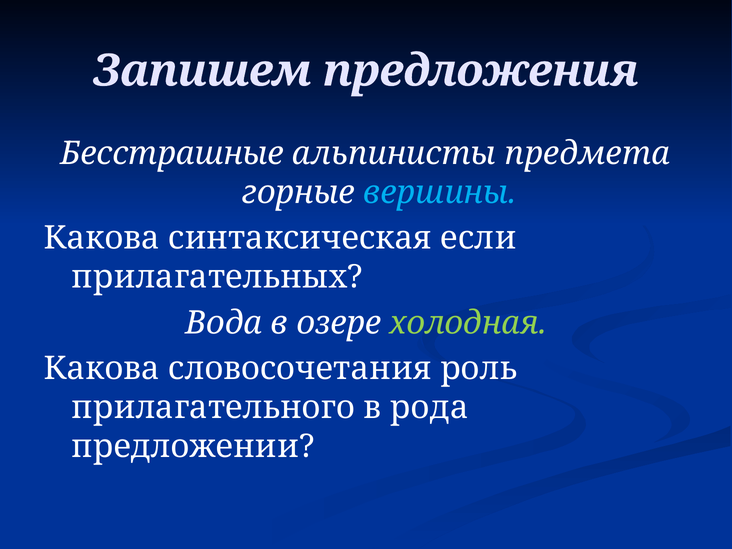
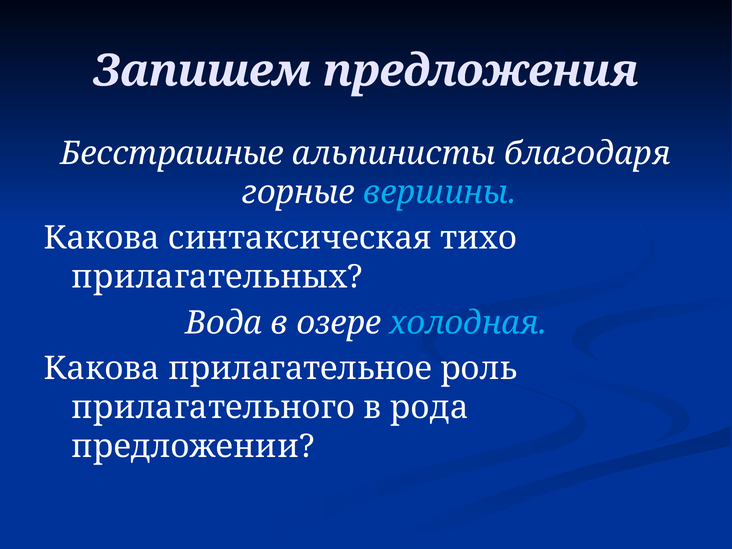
предмета: предмета -> благодаря (587, 154)
если: если -> тихо (479, 238)
холодная colour: light green -> light blue (468, 323)
словосочетания: словосочетания -> прилагательное (300, 368)
